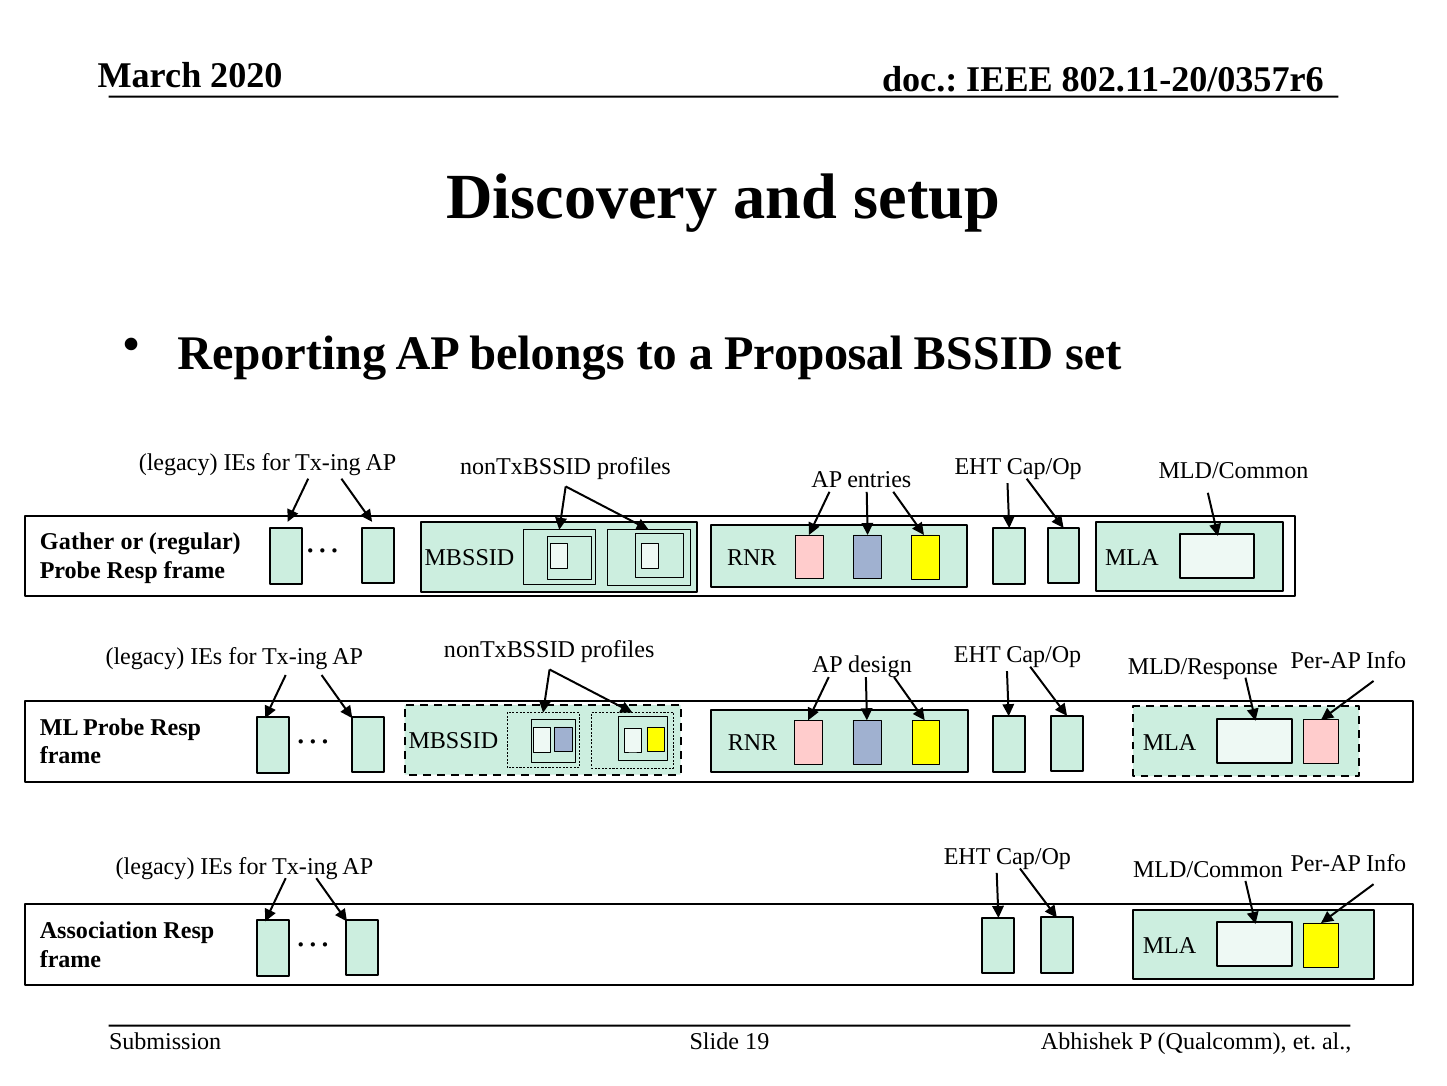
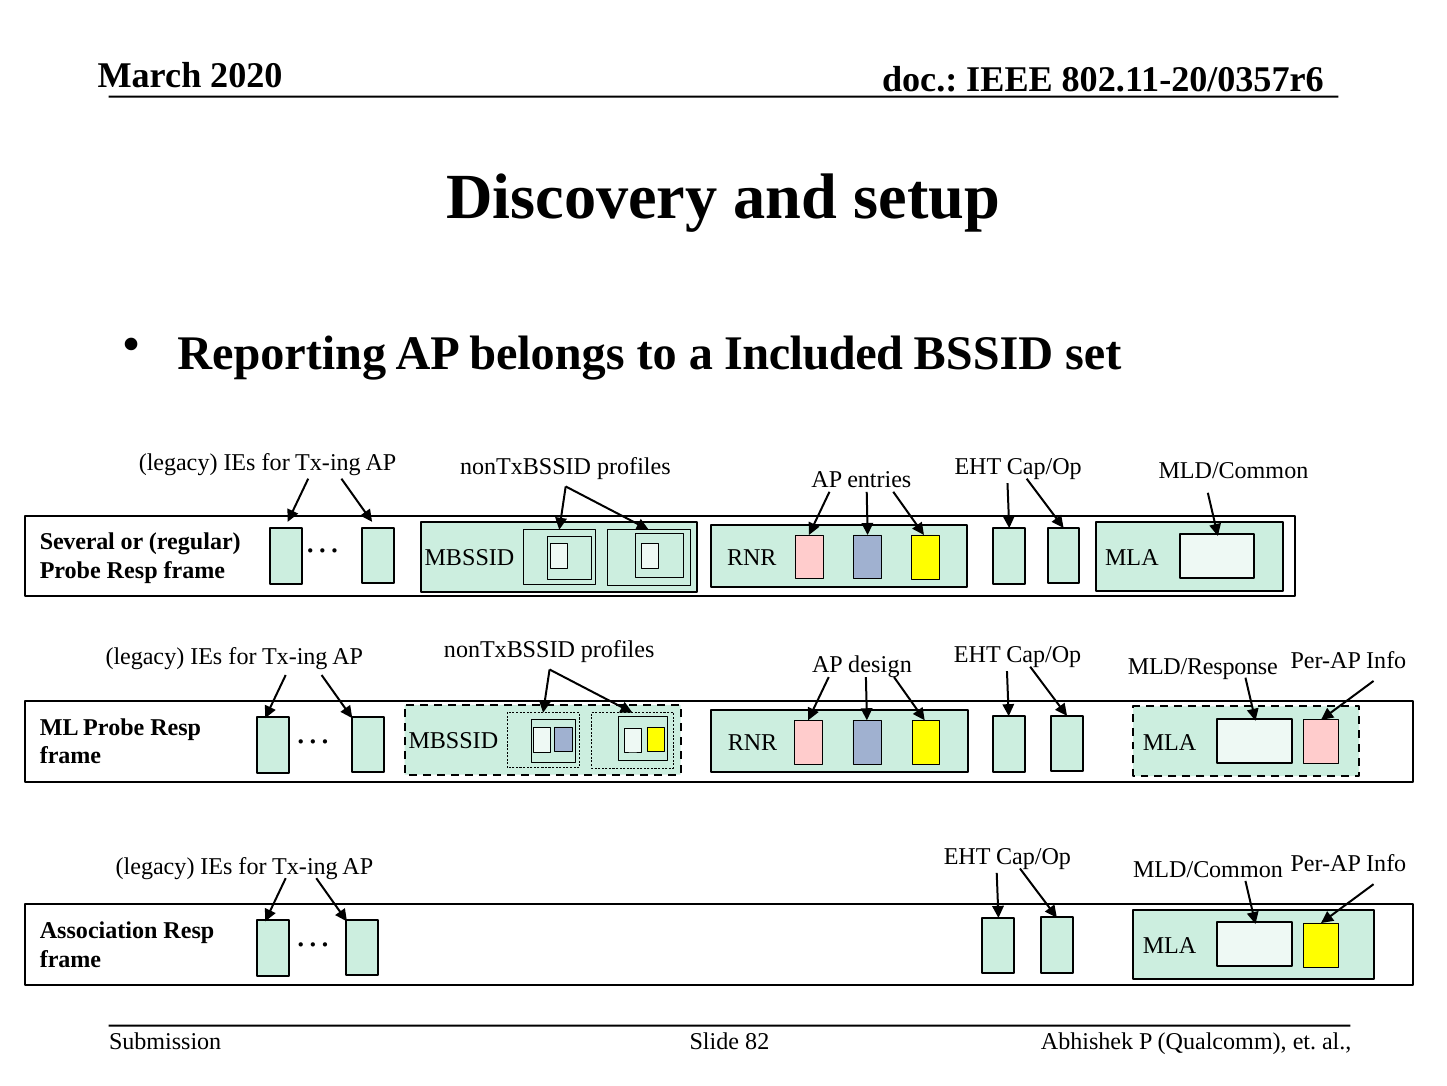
Proposal: Proposal -> Included (814, 353)
Gather: Gather -> Several (77, 541)
19: 19 -> 82 (757, 1041)
